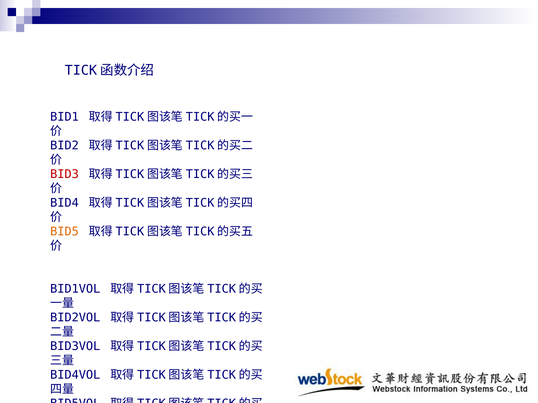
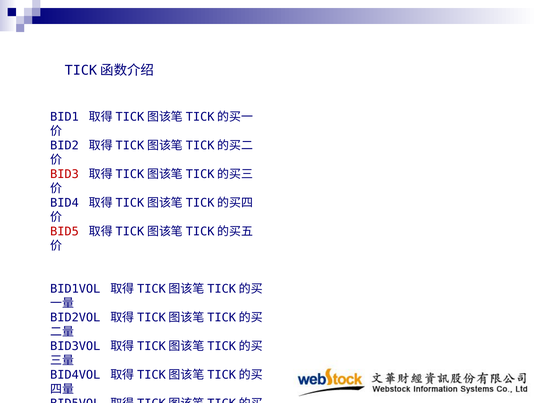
BID5 colour: orange -> red (64, 232)
